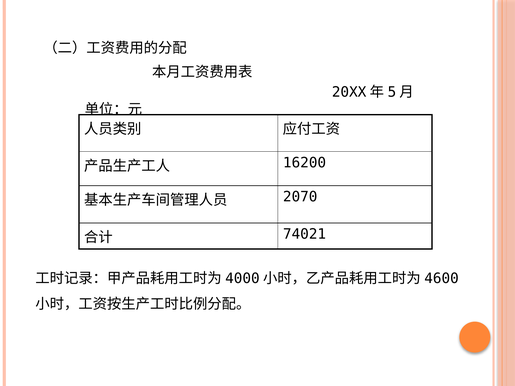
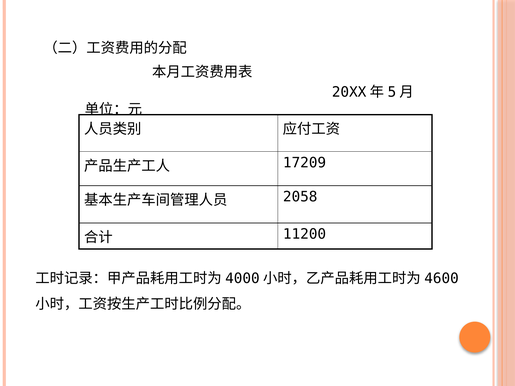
16200: 16200 -> 17209 (305, 163)
2070: 2070 -> 2058 (300, 197)
74021: 74021 -> 11200 (305, 234)
